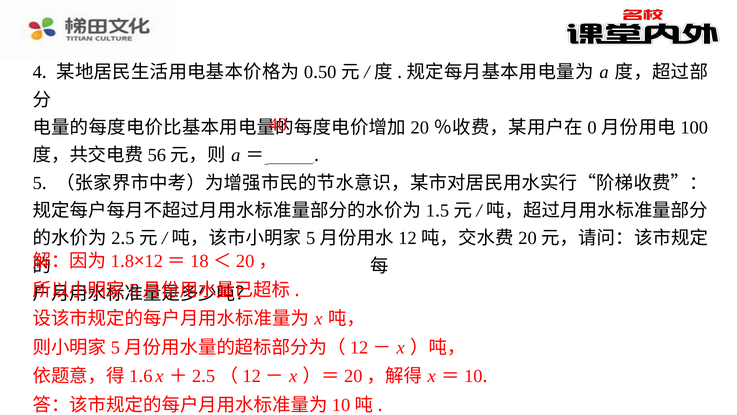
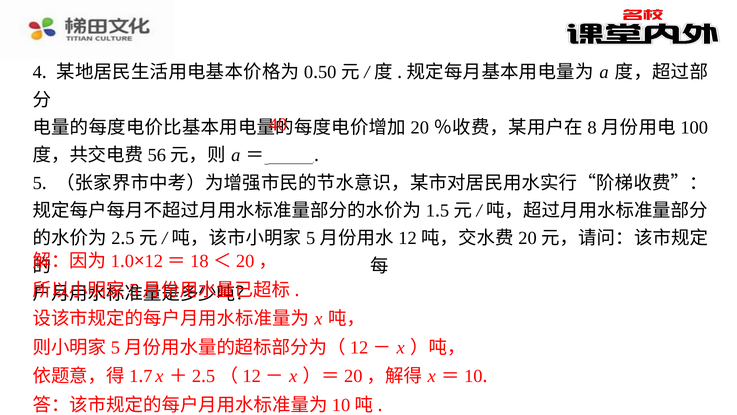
0: 0 -> 8 (592, 128)
8: 8 -> 0 (129, 261)
6: 6 -> 7 (148, 376)
